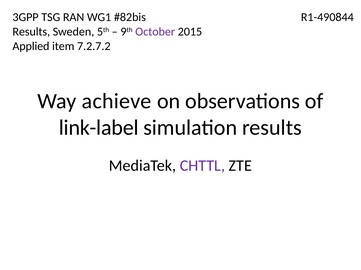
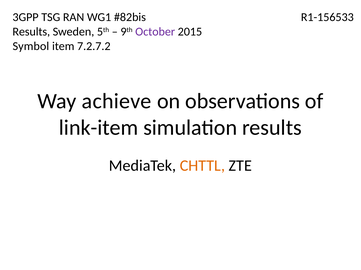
R1-490844: R1-490844 -> R1-156533 (327, 17)
Applied: Applied -> Symbol (31, 46)
link-label: link-label -> link-item (99, 128)
CHTTL colour: purple -> orange (202, 166)
